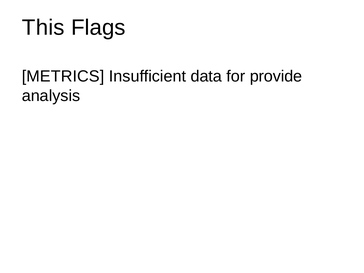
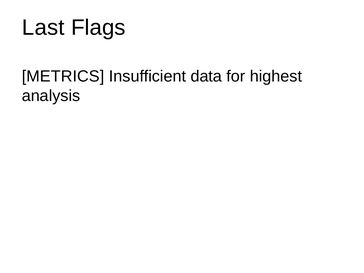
This: This -> Last (43, 28)
provide: provide -> highest (276, 76)
